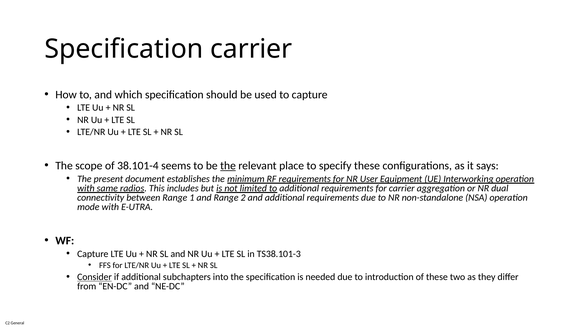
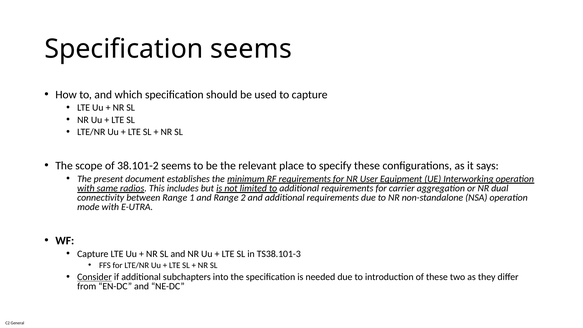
Specification carrier: carrier -> seems (251, 49)
38.101-4: 38.101-4 -> 38.101-2 (138, 166)
the underline: present -> none (228, 166)
